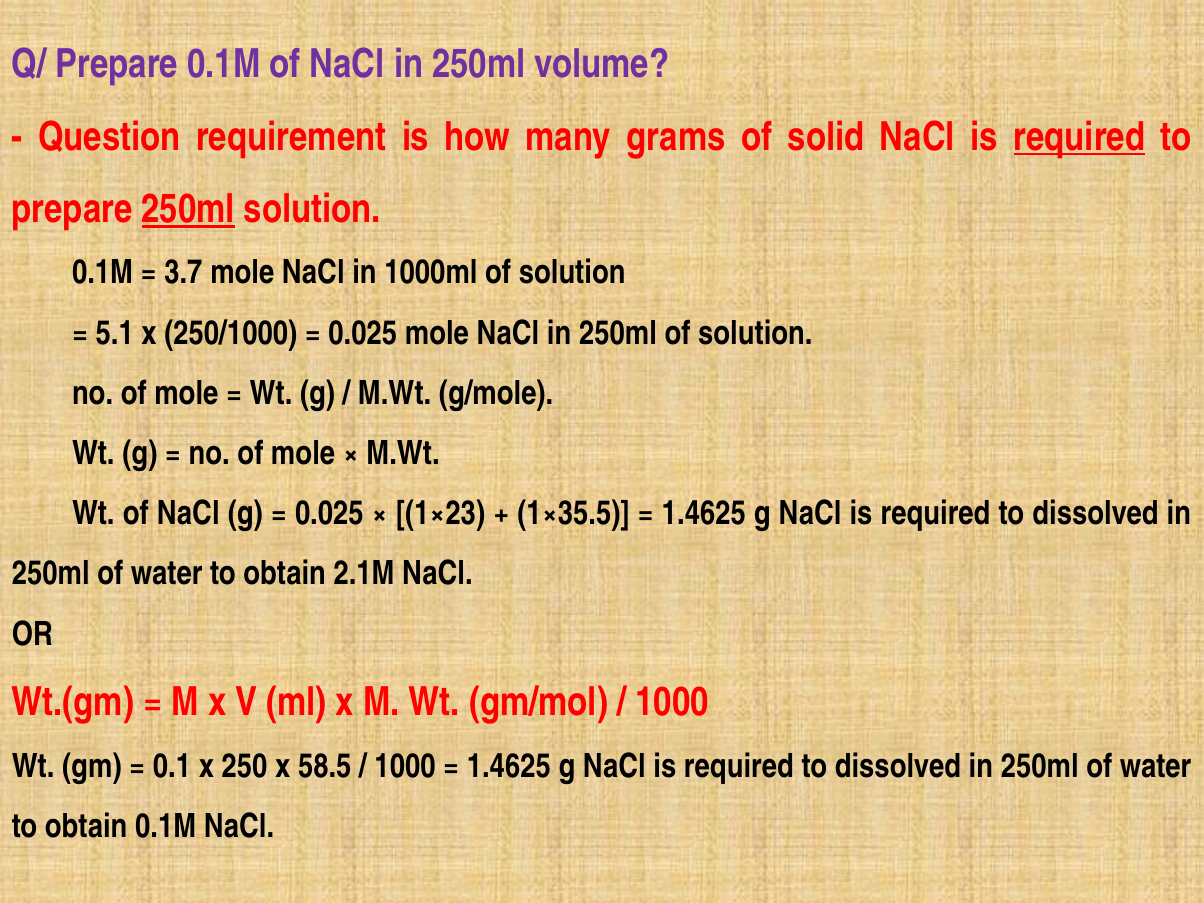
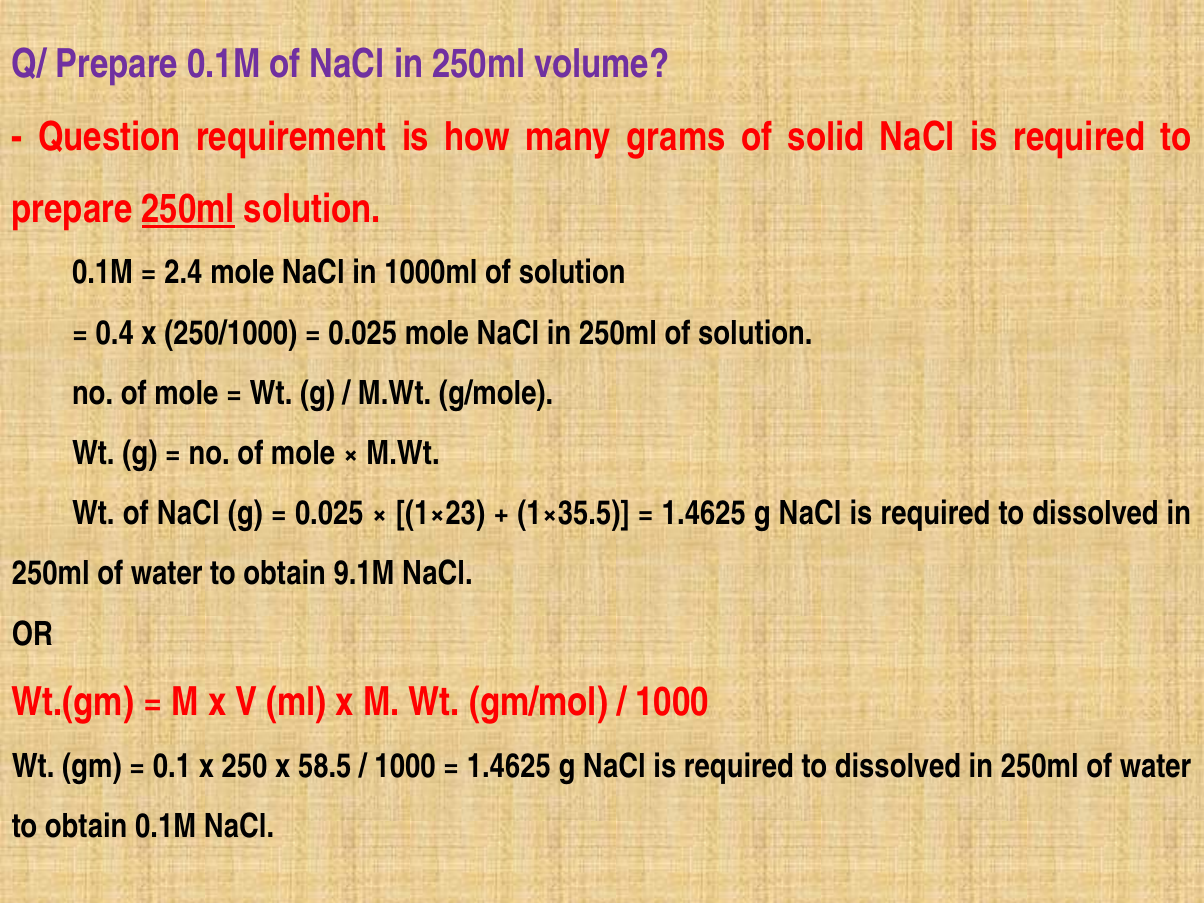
required underline: present -> none (1079, 137)
3.7: 3.7 -> 2.4 (183, 273)
5.1: 5.1 -> 0.4 (115, 333)
2.1M: 2.1M -> 9.1M (364, 574)
